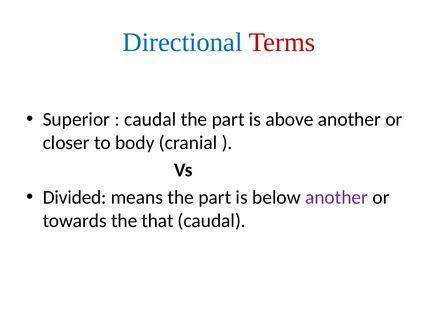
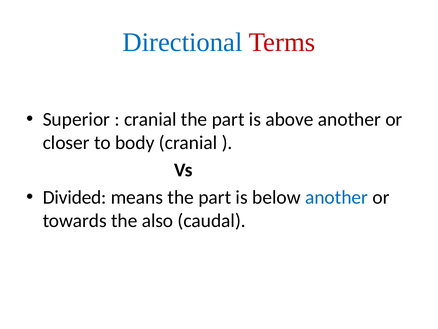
caudal: caudal -> cranial (150, 119)
another colour: purple -> blue (337, 197)
that: that -> also (158, 220)
